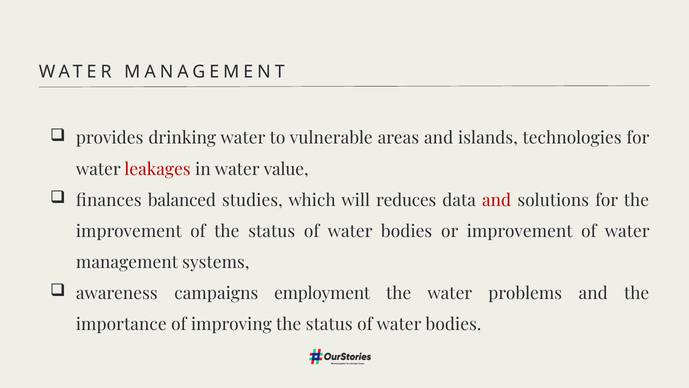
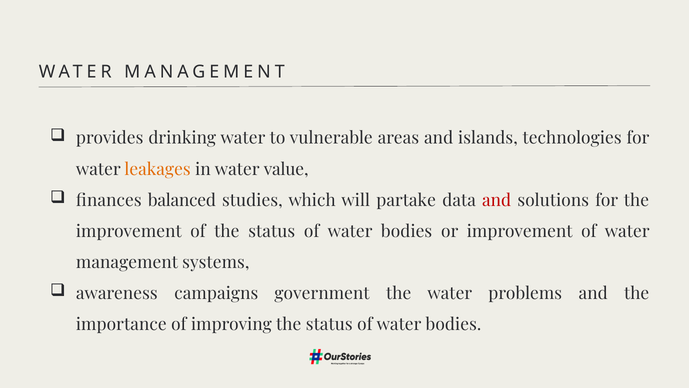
leakages colour: red -> orange (158, 169)
reduces: reduces -> partake (406, 200)
employment: employment -> government (322, 293)
